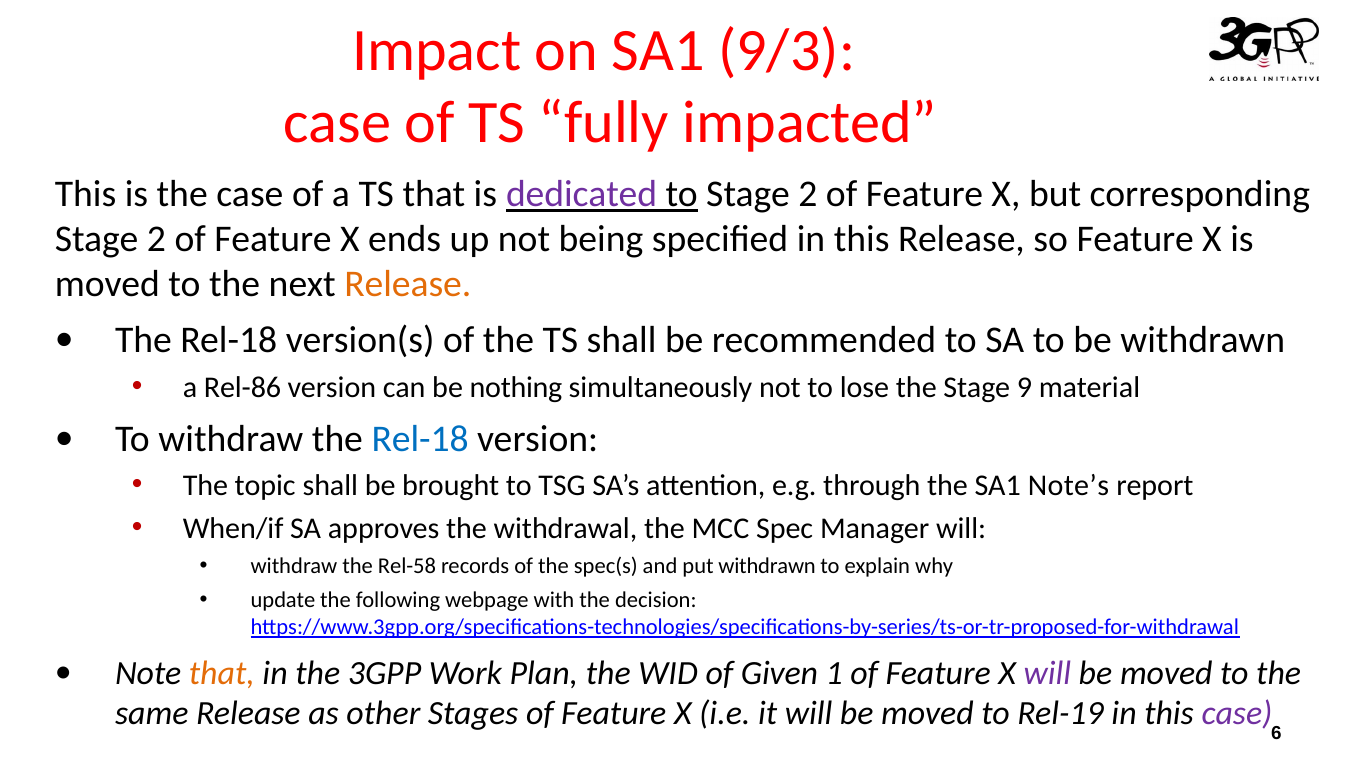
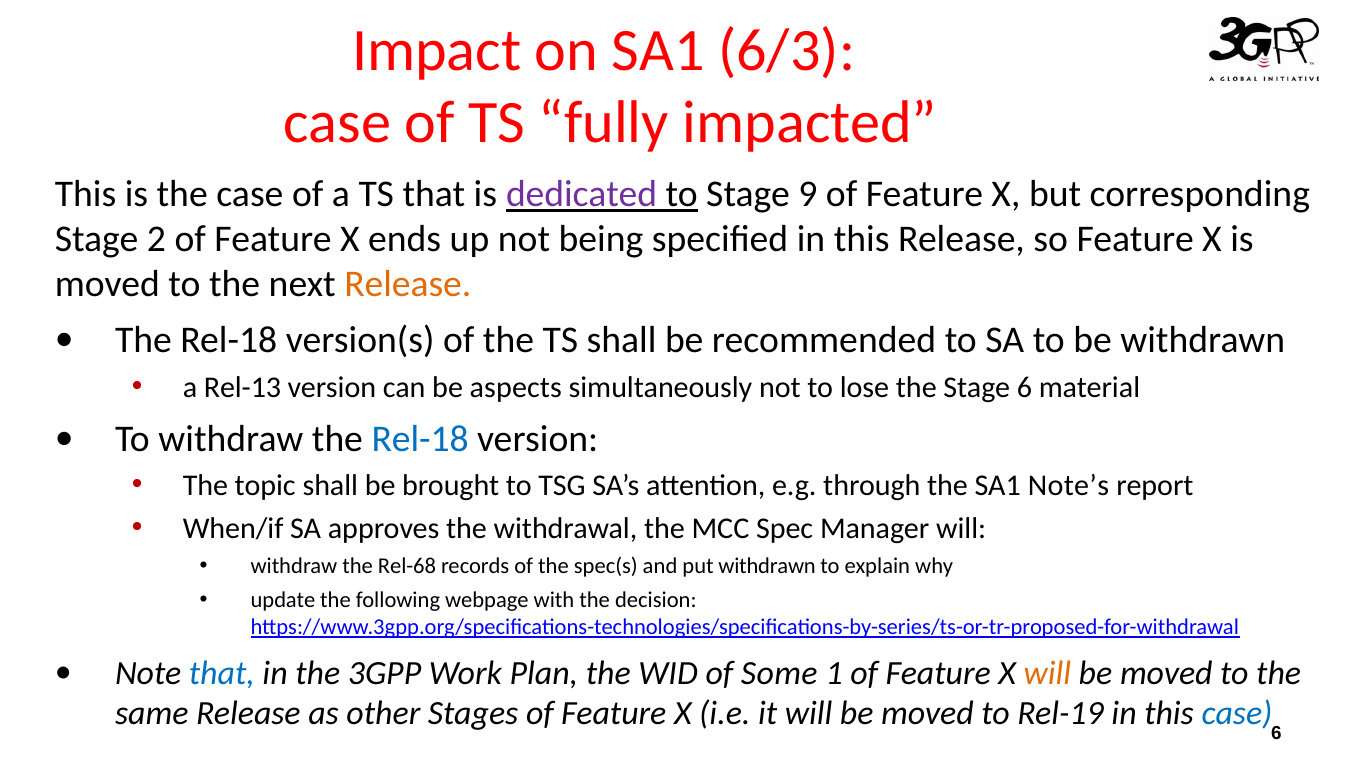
9/3: 9/3 -> 6/3 (787, 51)
to Stage 2: 2 -> 9 (808, 194)
Rel-86: Rel-86 -> Rel-13 (242, 387)
nothing: nothing -> aspects (516, 387)
Stage 9: 9 -> 6 (1024, 387)
Rel-58: Rel-58 -> Rel-68 (407, 567)
that colour: orange -> blue (222, 673)
Given: Given -> Some (779, 673)
will colour: purple -> orange (1047, 673)
case colour: purple -> blue (1237, 714)
